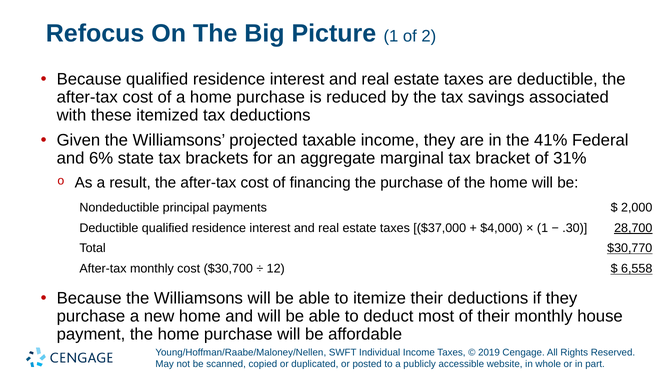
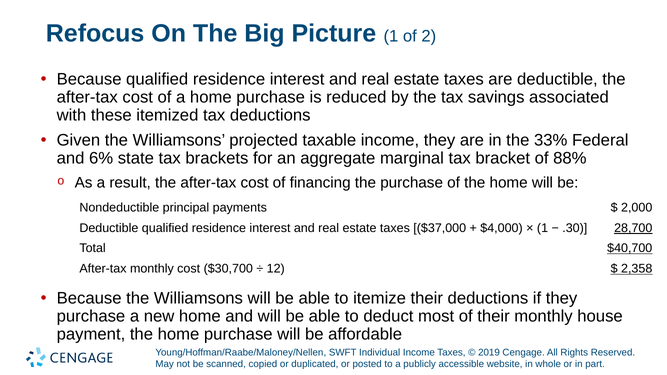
41%: 41% -> 33% (551, 140)
31%: 31% -> 88% (570, 158)
$30,770: $30,770 -> $40,700 (630, 248)
6,558: 6,558 -> 2,358 (637, 269)
